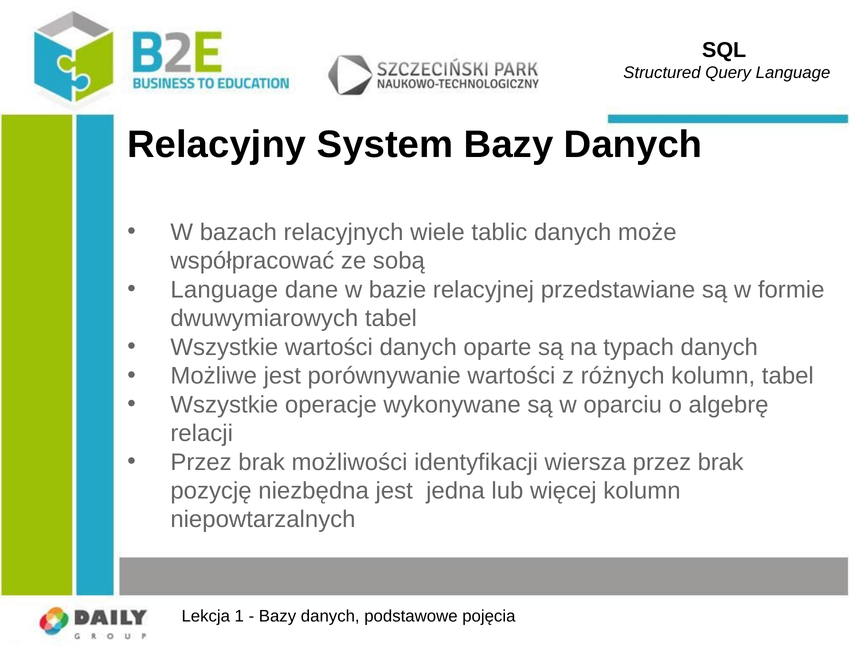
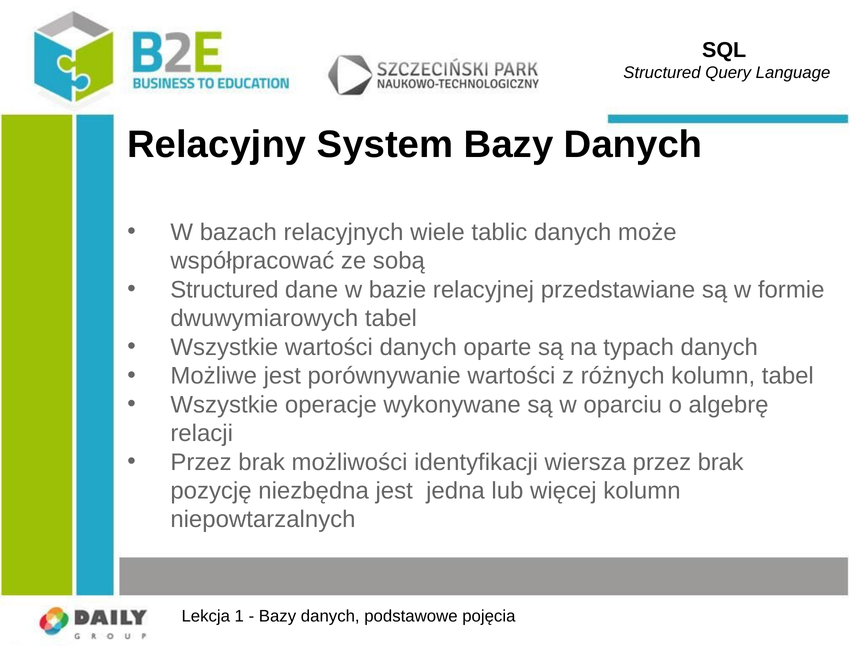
Language: Language -> Structured (225, 290)
